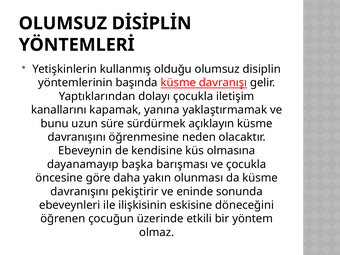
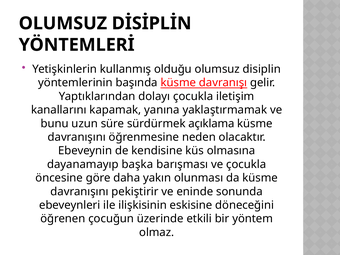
açıklayın: açıklayın -> açıklama (211, 124)
